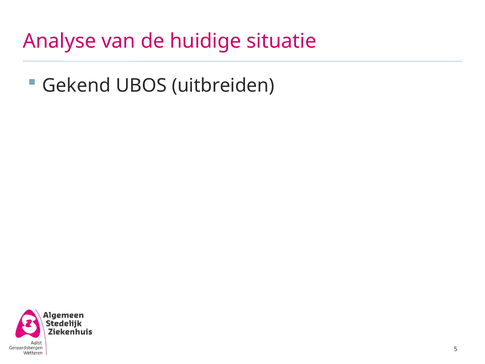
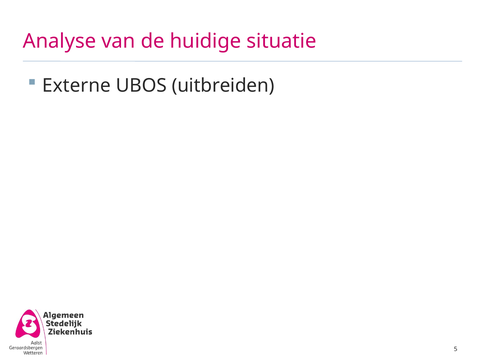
Gekend: Gekend -> Externe (76, 86)
